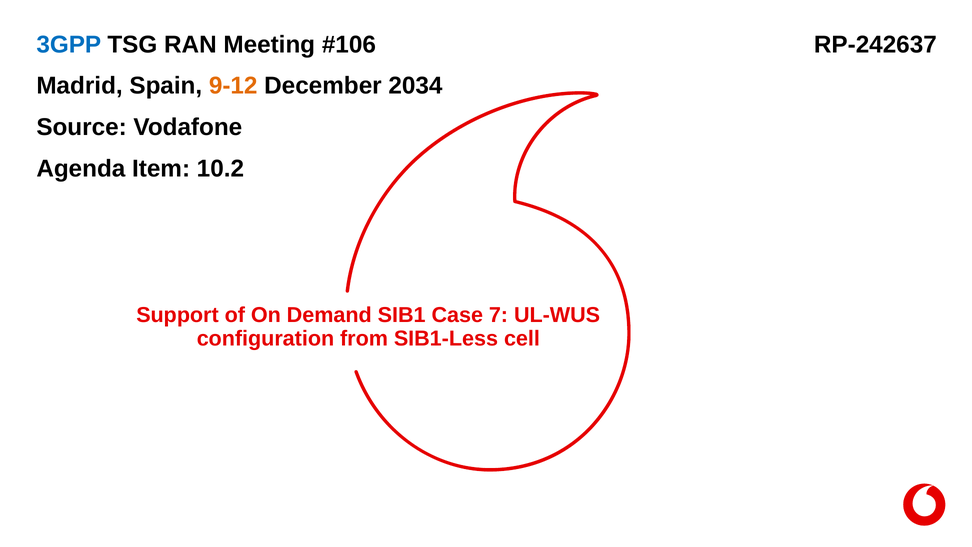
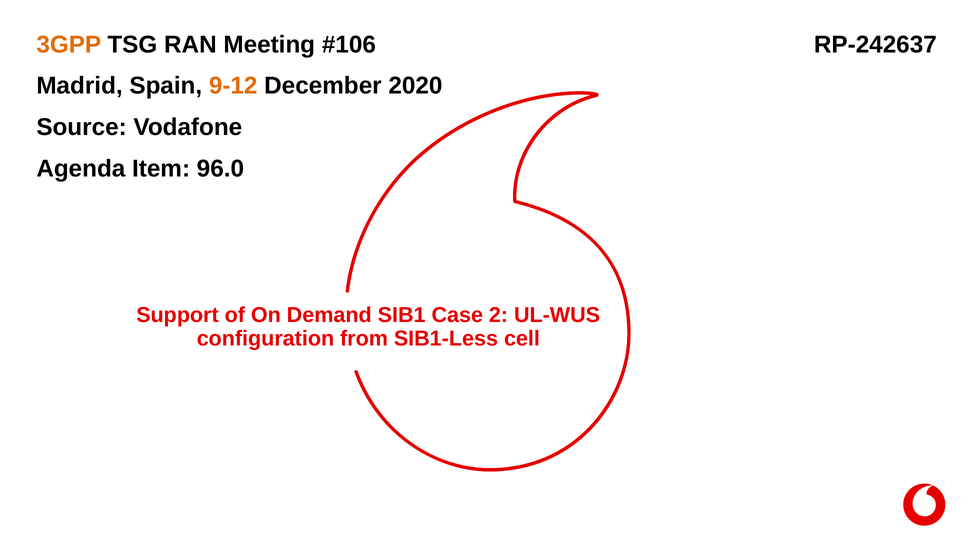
3GPP colour: blue -> orange (69, 45)
2034: 2034 -> 2020 (415, 86)
10.2: 10.2 -> 96.0 (220, 169)
7: 7 -> 2 (499, 315)
